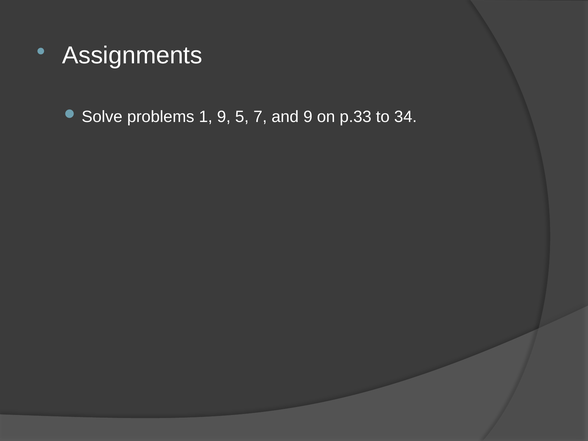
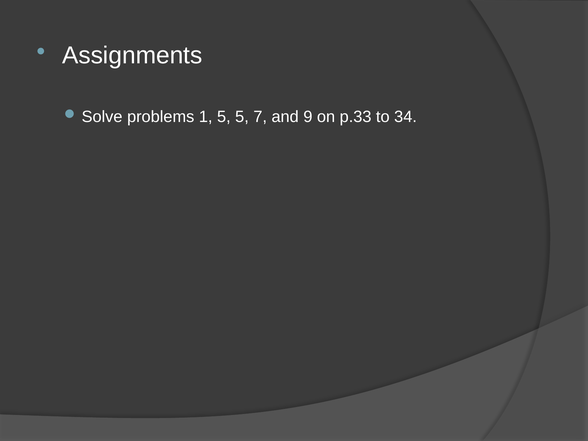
1 9: 9 -> 5 (224, 117)
